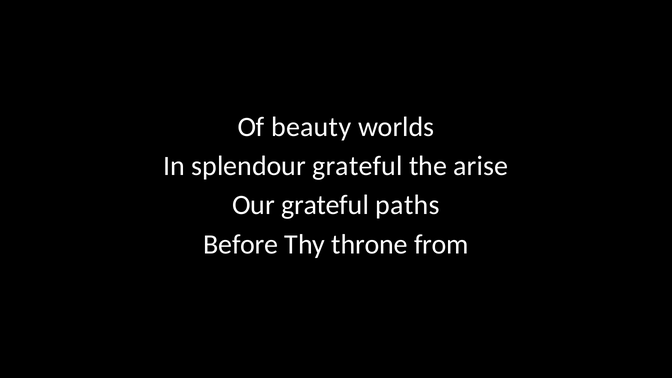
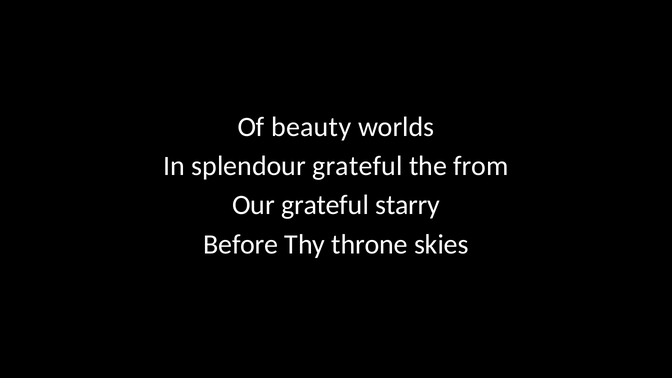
arise: arise -> from (481, 166)
paths: paths -> starry (408, 205)
from: from -> skies (441, 244)
